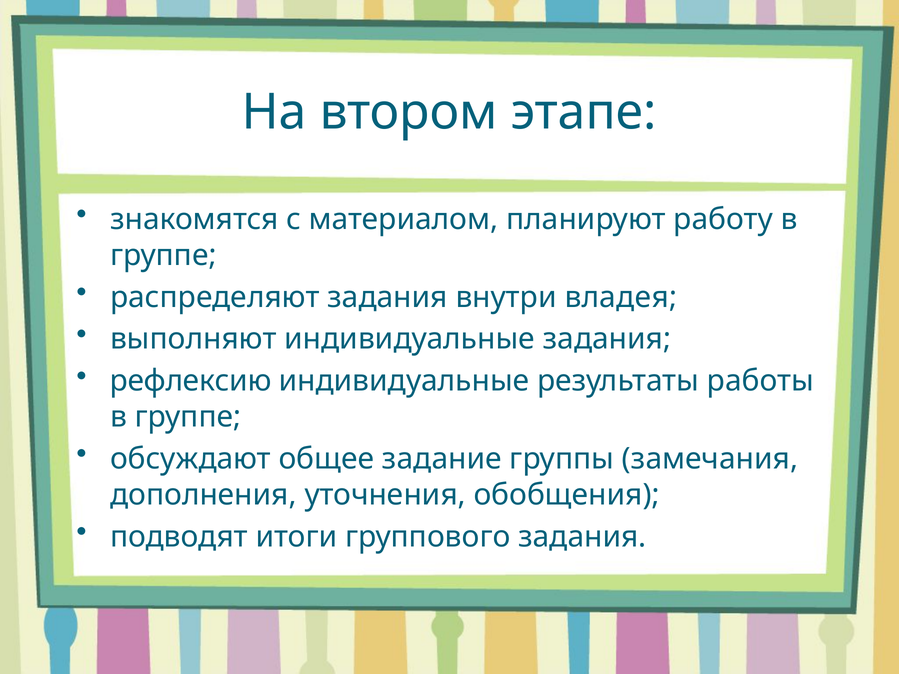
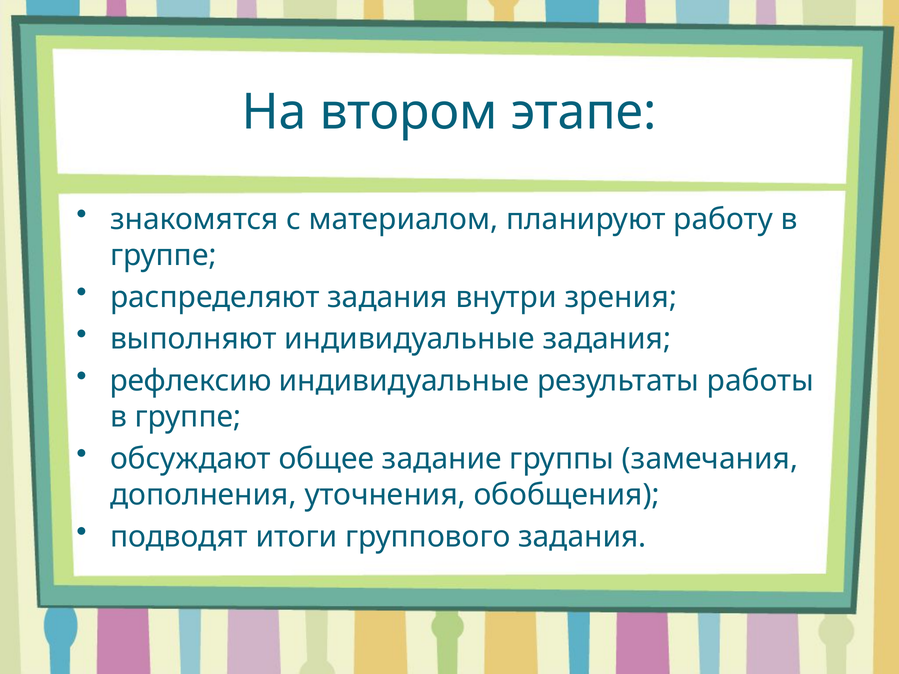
владея: владея -> зрения (621, 297)
